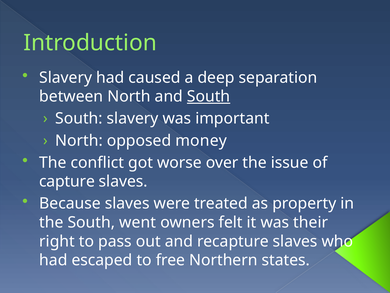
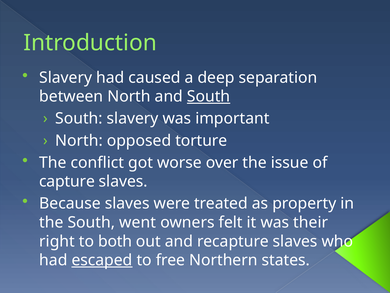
money: money -> torture (201, 140)
pass: pass -> both (115, 241)
escaped underline: none -> present (102, 260)
